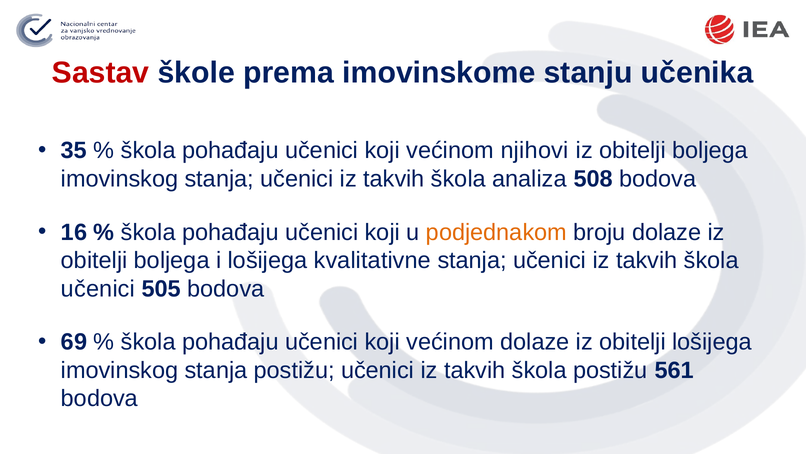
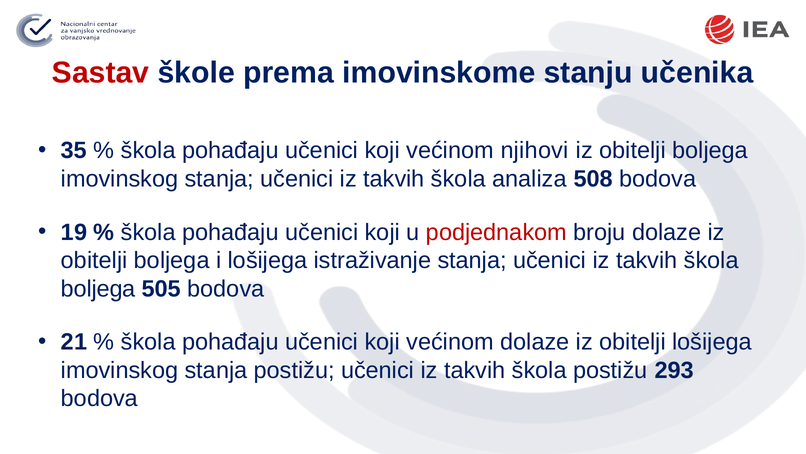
16: 16 -> 19 (74, 232)
podjednakom colour: orange -> red (496, 232)
kvalitativne: kvalitativne -> istraživanje (372, 260)
učenici: učenici -> boljega (98, 288)
69: 69 -> 21 (74, 342)
561: 561 -> 293 (674, 370)
